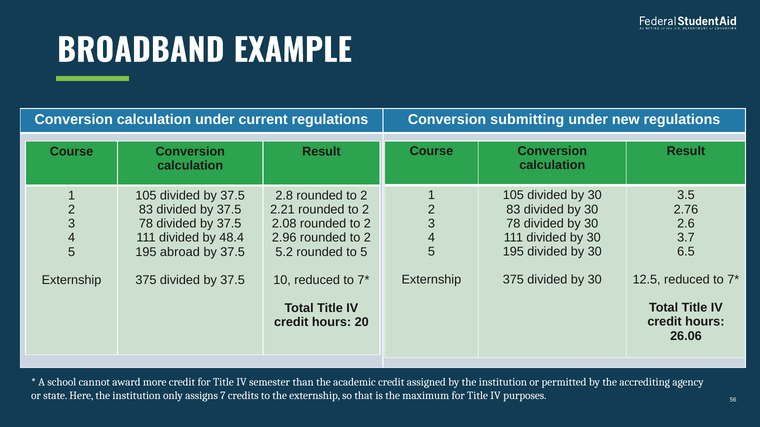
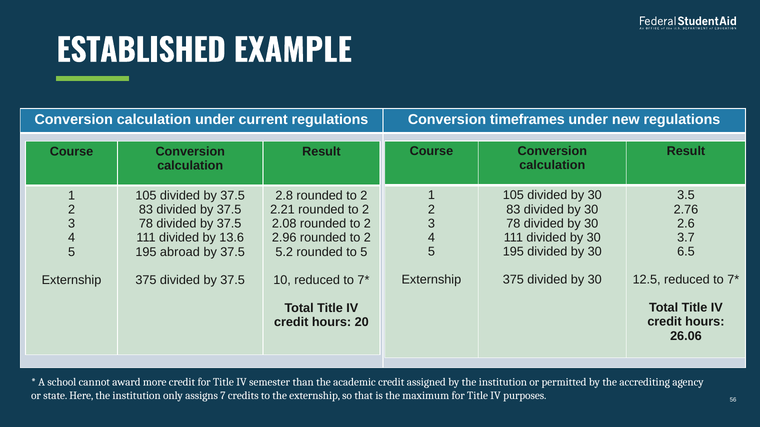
BROADBAND: BROADBAND -> ESTABLISHED (141, 51)
submitting: submitting -> timeframes (527, 120)
48.4: 48.4 -> 13.6 (232, 238)
